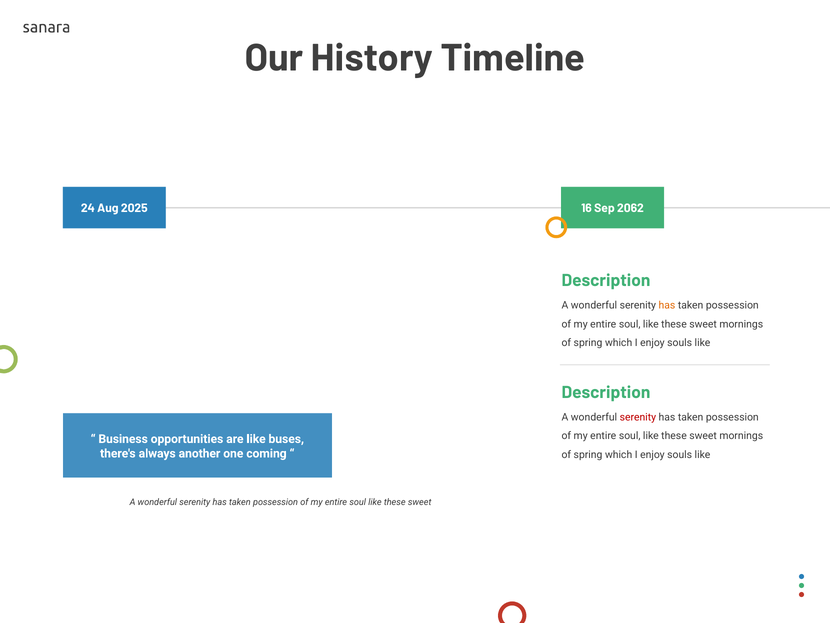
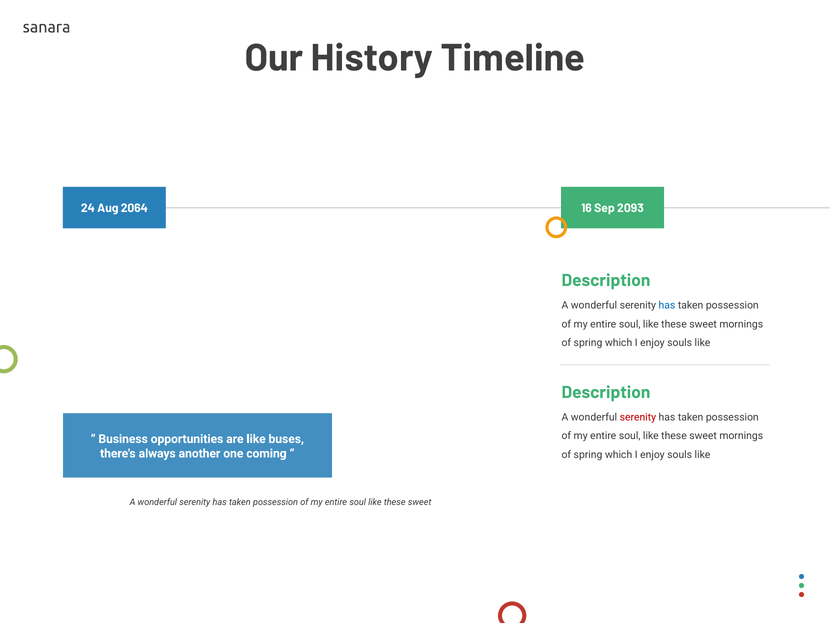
2025: 2025 -> 2064 (134, 208)
2062: 2062 -> 2093 (630, 208)
has colour: orange -> blue (667, 305)
